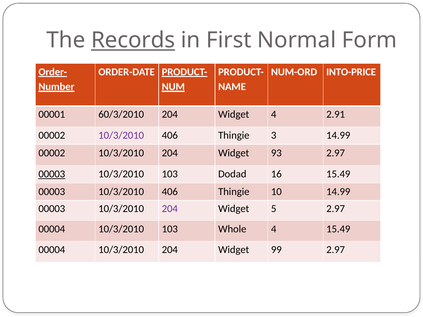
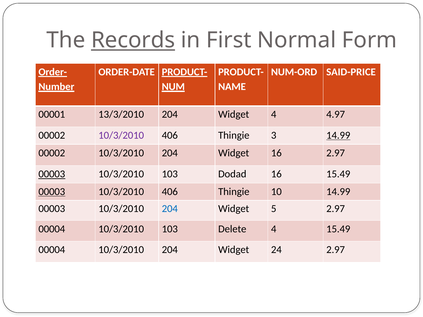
INTO-PRICE: INTO-PRICE -> SAID-PRICE (351, 72)
60/3/2010: 60/3/2010 -> 13/3/2010 (121, 115)
2.91: 2.91 -> 4.97 (336, 115)
14.99 underline: none -> present (338, 135)
Widget 93: 93 -> 16 (276, 153)
00003 underline: none -> present (52, 192)
204 colour: purple -> blue (170, 209)
Whole: Whole -> Delete (232, 229)
99: 99 -> 24 (276, 250)
